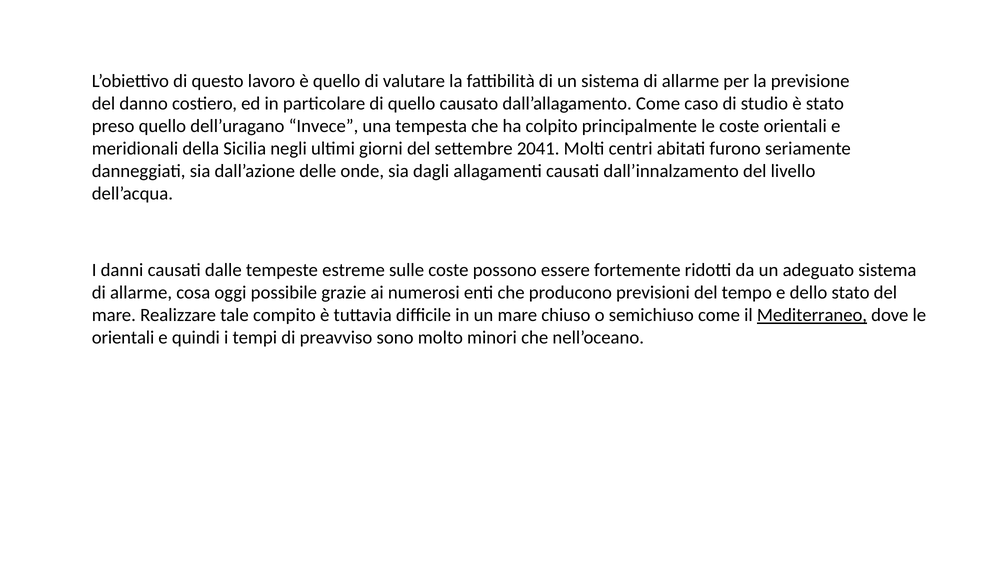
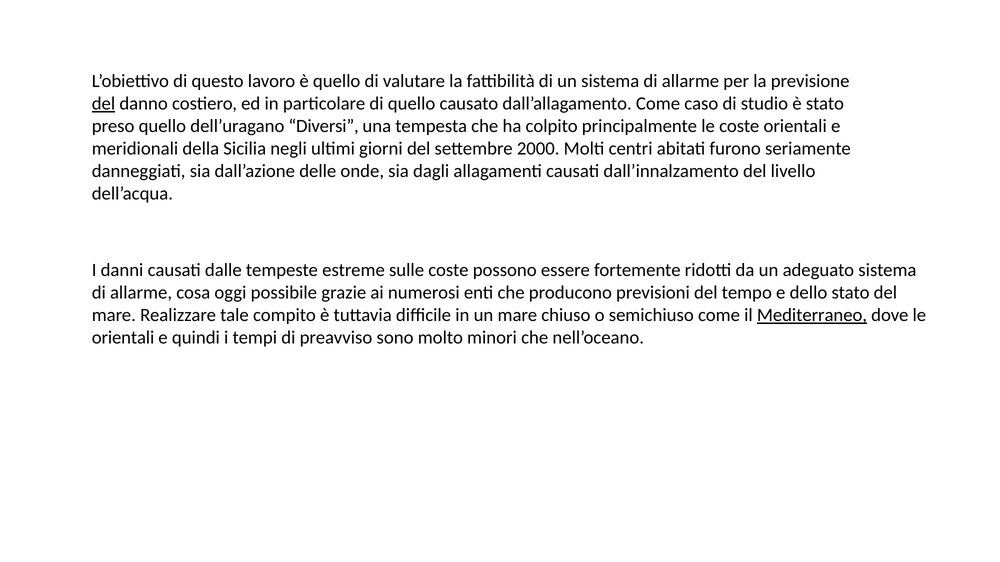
del underline: none -> present (103, 104)
Invece: Invece -> Diversi (324, 126)
2041: 2041 -> 2000 (538, 149)
